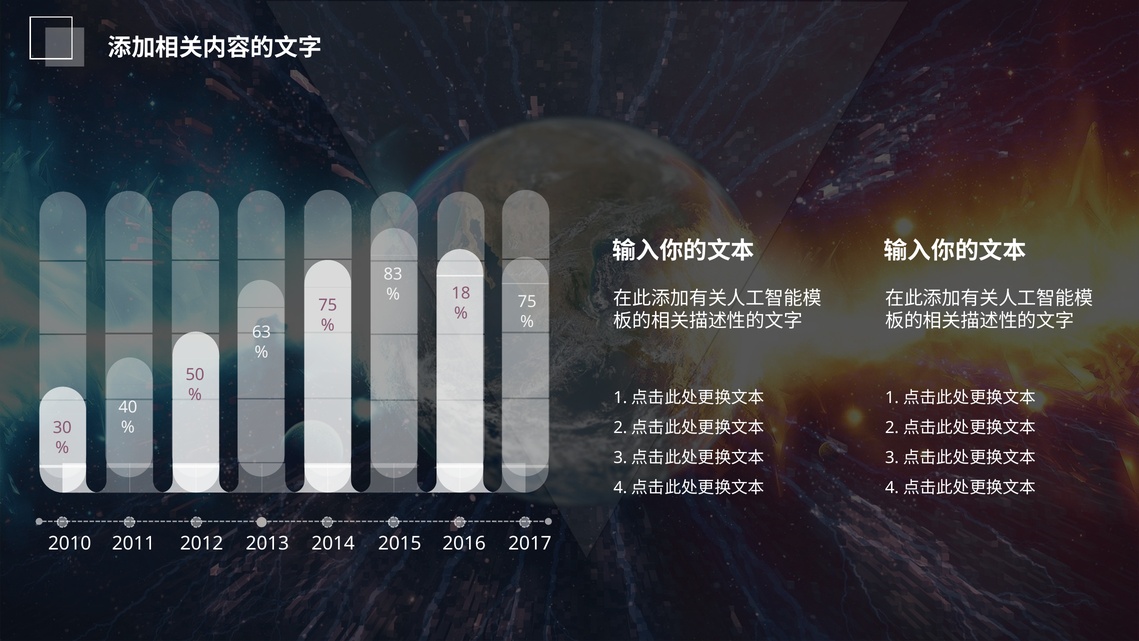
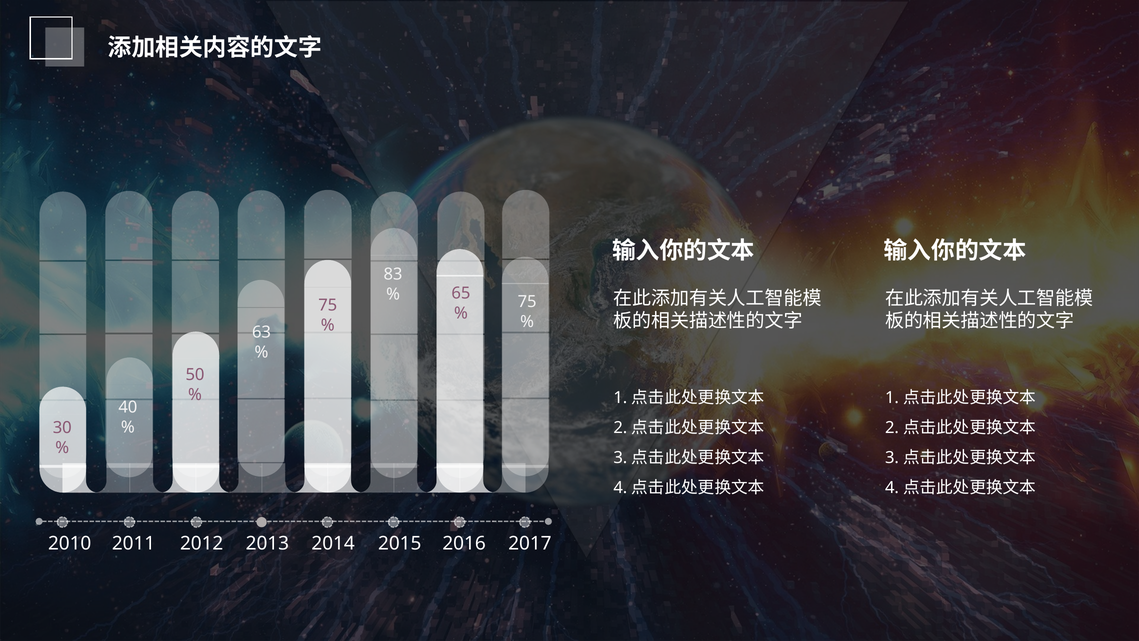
18: 18 -> 65 (461, 293)
